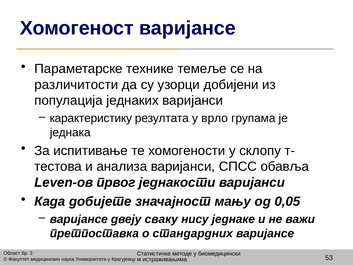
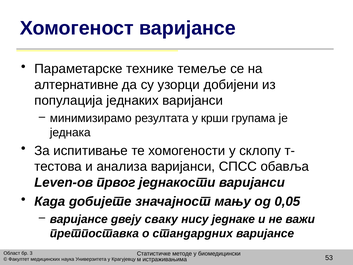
различитости: различитости -> алтернативне (76, 85)
карактеристику: карактеристику -> минимизирамо (91, 118)
врло: врло -> крши (215, 118)
